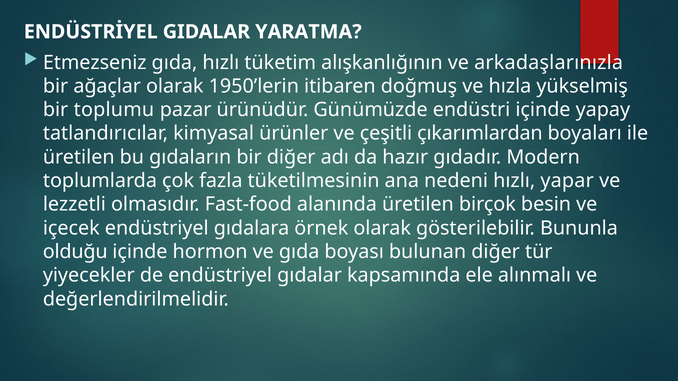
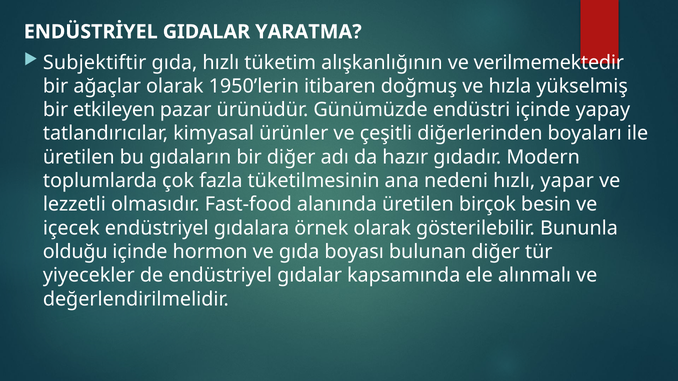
Etmezseniz: Etmezseniz -> Subjektiftir (95, 63)
arkadaşlarınızla: arkadaşlarınızla -> verilmemektedir (549, 63)
toplumu: toplumu -> etkileyen (114, 110)
çıkarımlardan: çıkarımlardan -> diğerlerinden (480, 134)
